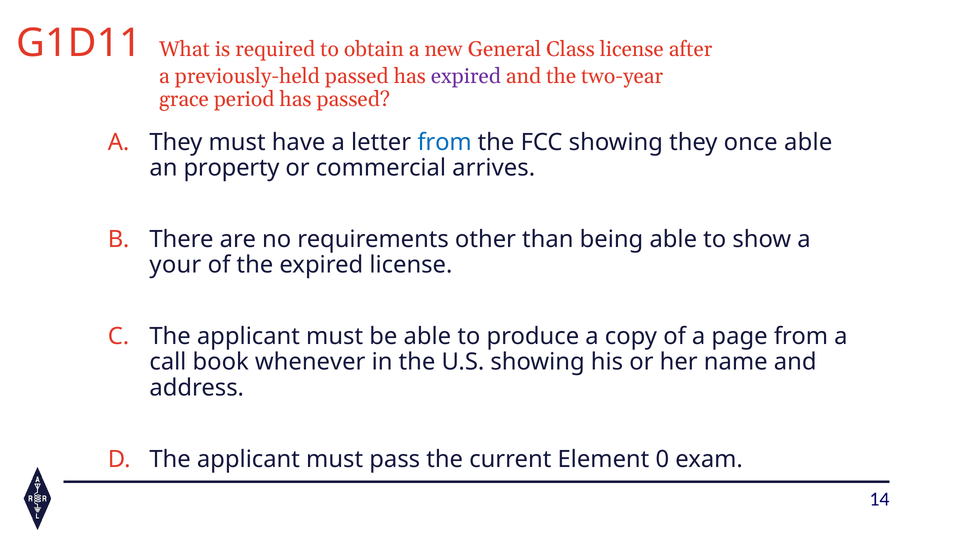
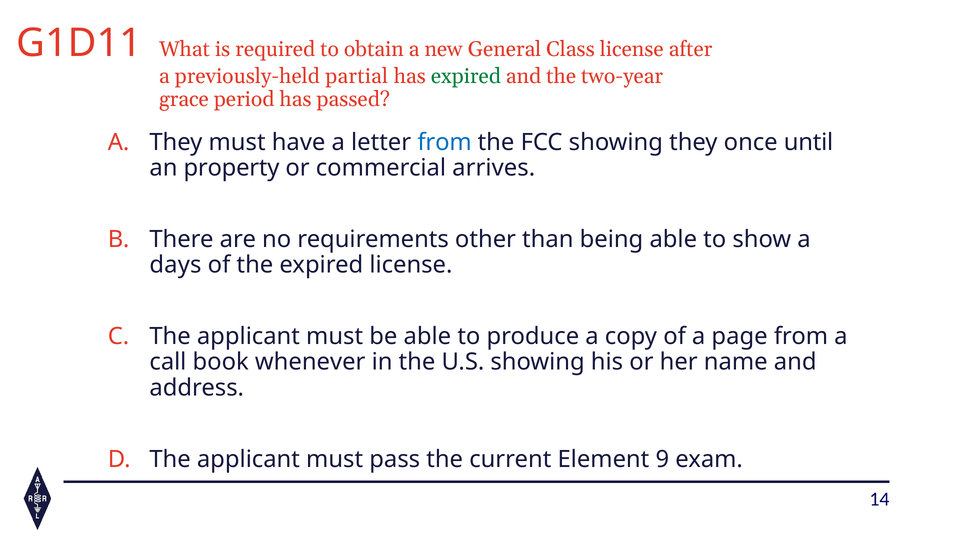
previously-held passed: passed -> partial (357, 76)
expired colour: purple -> green (466, 76)
once able: able -> until (808, 142)
your: your -> days (175, 265)
0: 0 -> 9 (662, 459)
